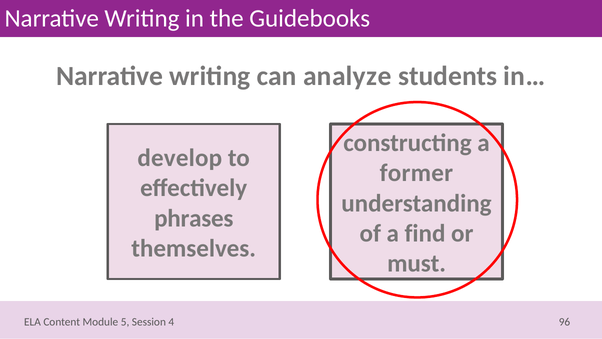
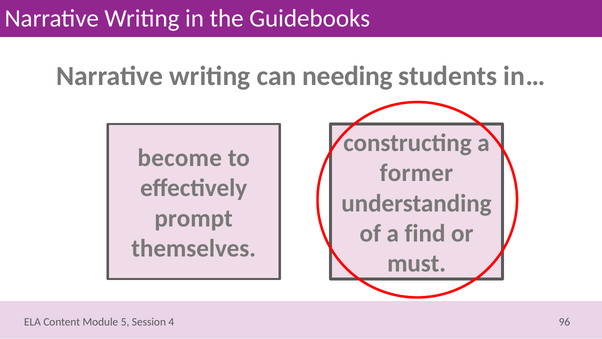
analyze: analyze -> needing (348, 76)
develop: develop -> become (180, 158)
phrases: phrases -> prompt (194, 218)
